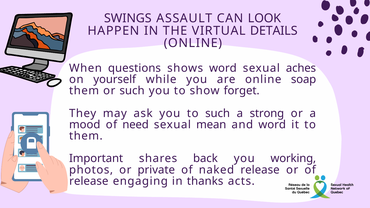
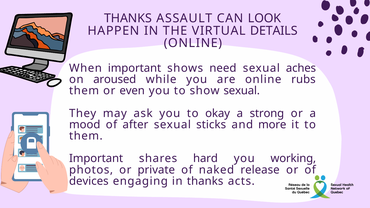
SWINGS: SWINGS -> THANKS (128, 18)
questions: questions -> important (135, 68)
shows word: word -> need (223, 68)
yourself: yourself -> aroused (115, 79)
soap: soap -> rubs (303, 79)
or such: such -> even (132, 91)
show forget: forget -> sexual (242, 91)
to such: such -> okay (218, 113)
need: need -> after (135, 125)
mean: mean -> sticks (211, 125)
and word: word -> more (272, 125)
back: back -> hard (205, 159)
release: release -> devices (89, 181)
